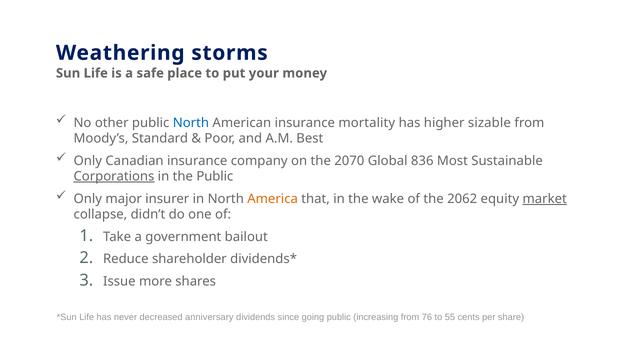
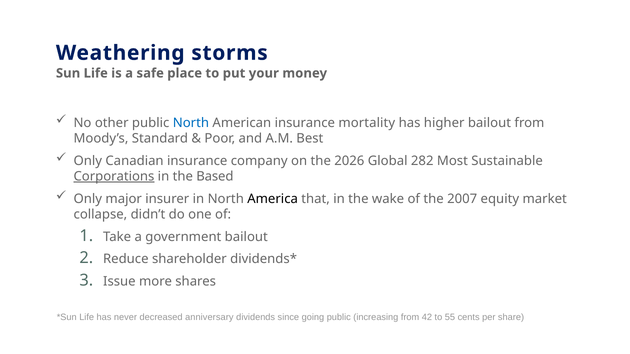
higher sizable: sizable -> bailout (489, 123)
2070: 2070 -> 2026 (349, 161)
836: 836 -> 282 (422, 161)
the Public: Public -> Based (215, 177)
America colour: orange -> black (273, 199)
2062: 2062 -> 2007 (462, 199)
market underline: present -> none (545, 199)
76: 76 -> 42 (427, 318)
